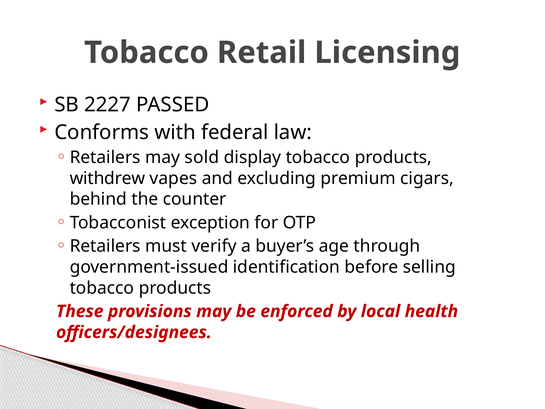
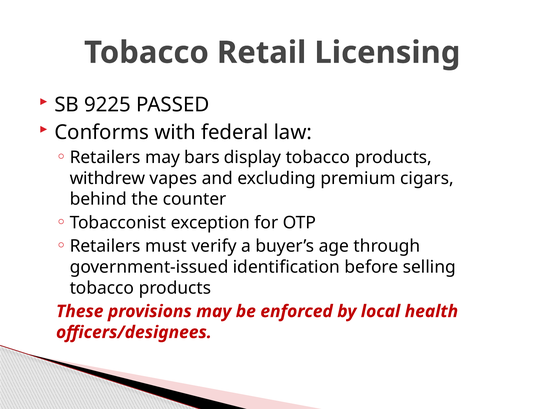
2227: 2227 -> 9225 (108, 105)
sold: sold -> bars (202, 157)
